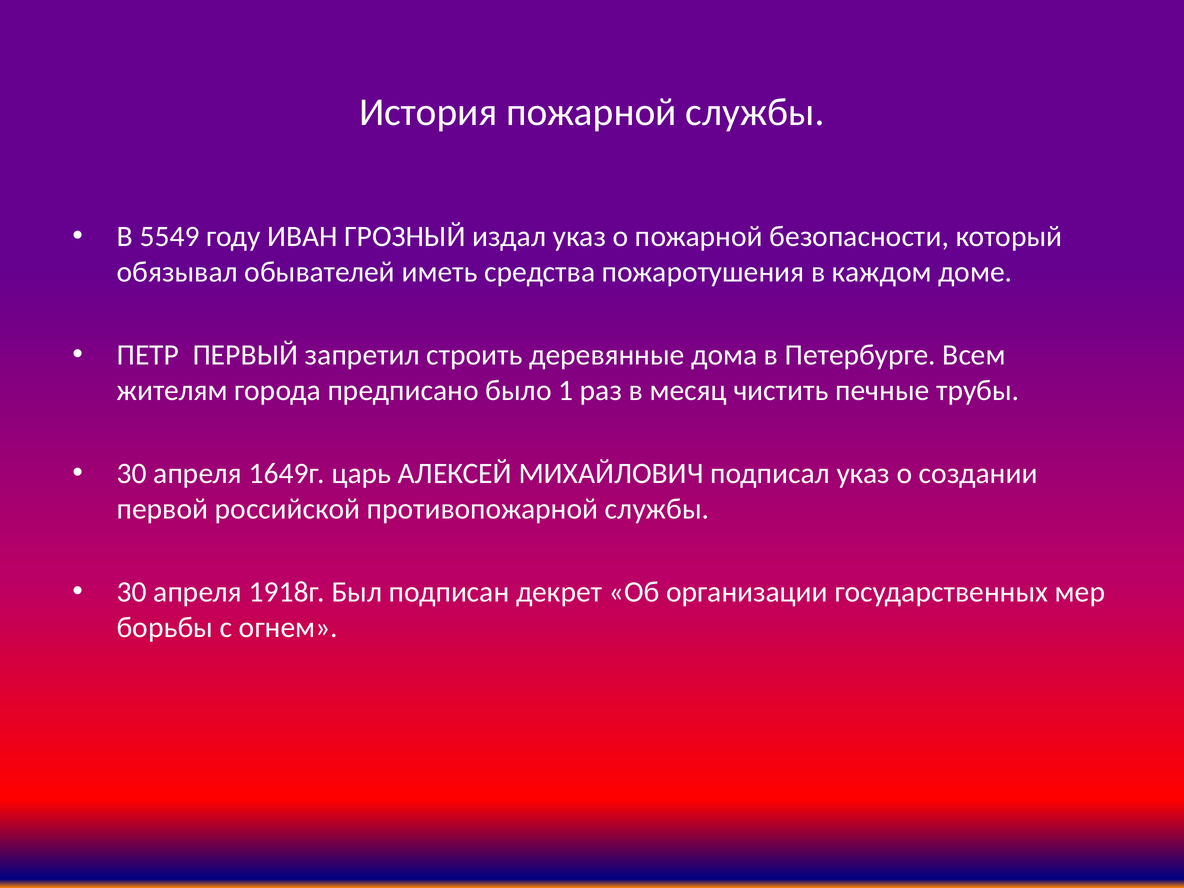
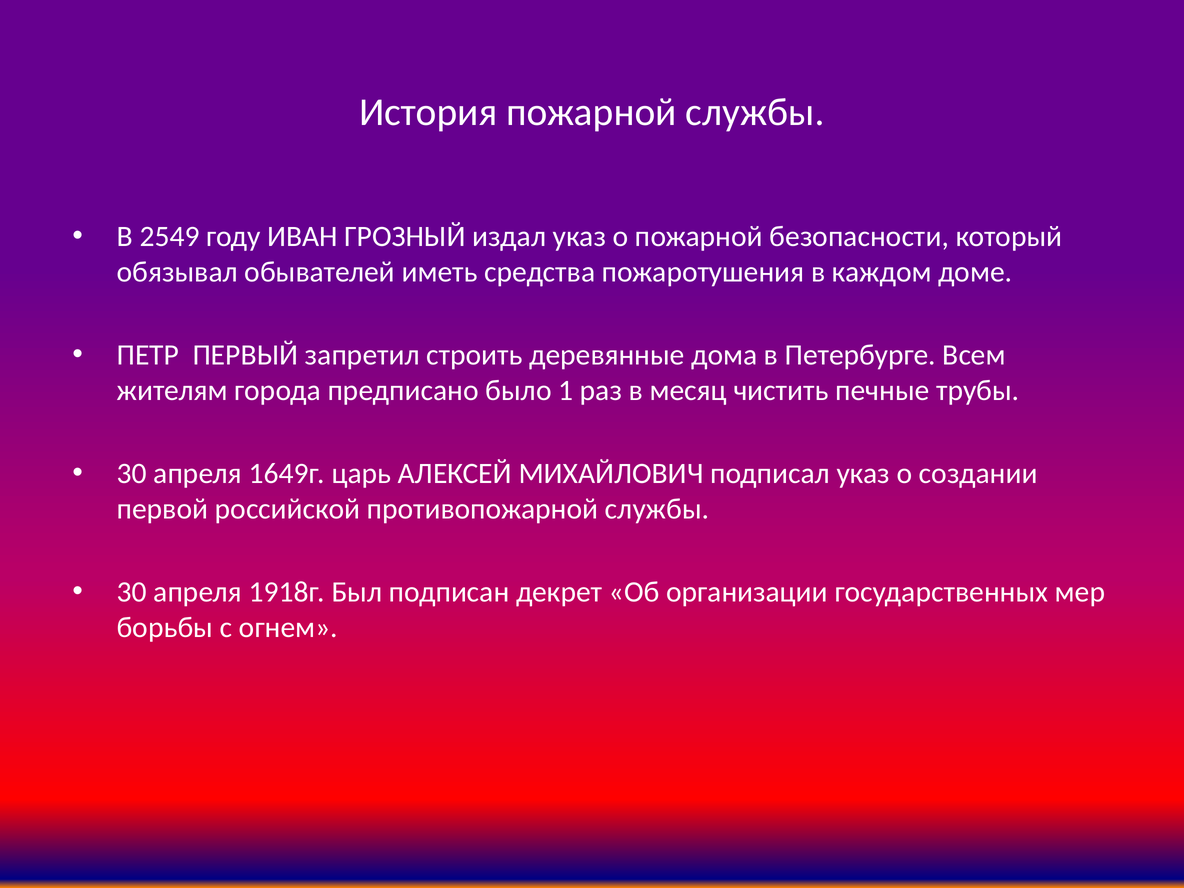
5549: 5549 -> 2549 (170, 237)
